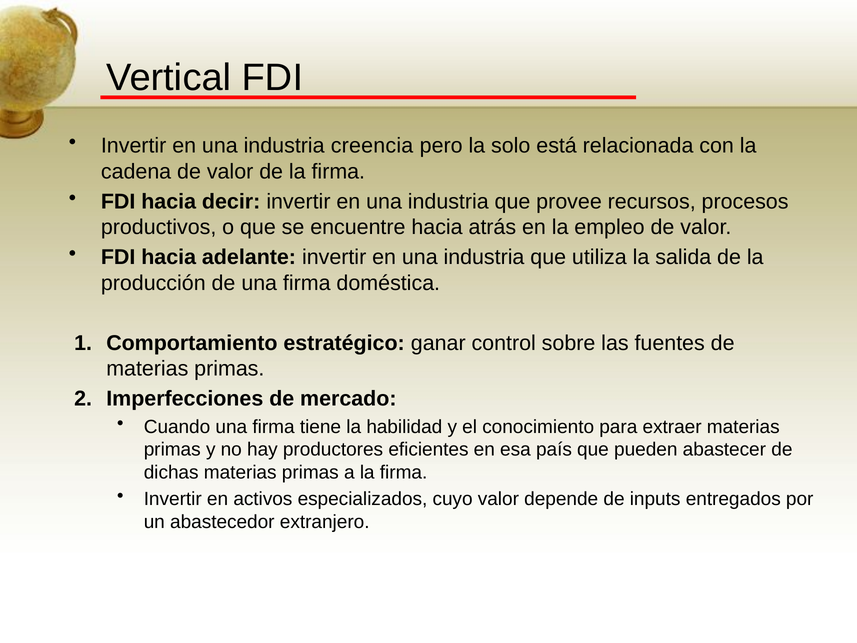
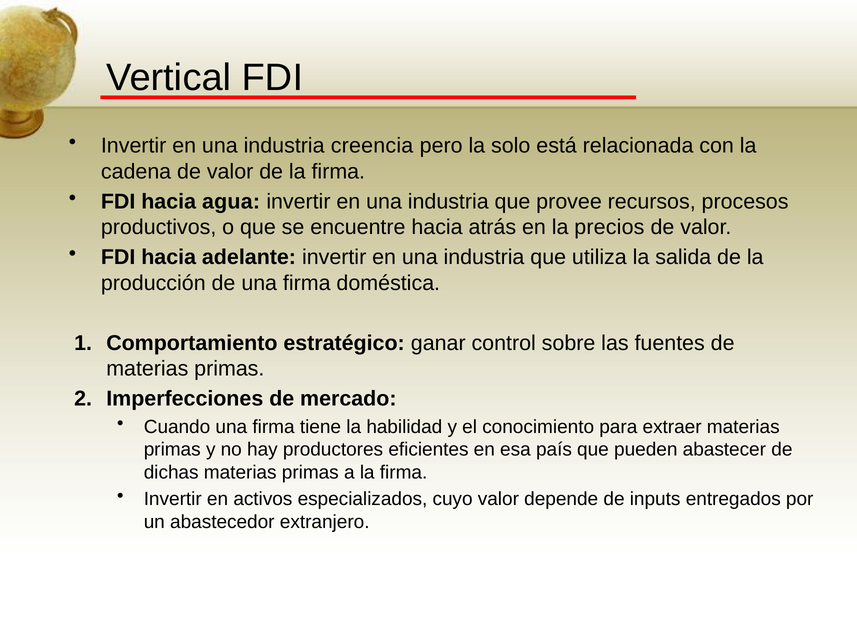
decir: decir -> agua (231, 202)
empleo: empleo -> precios (609, 227)
